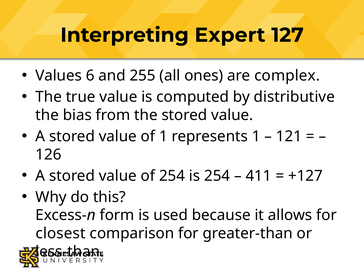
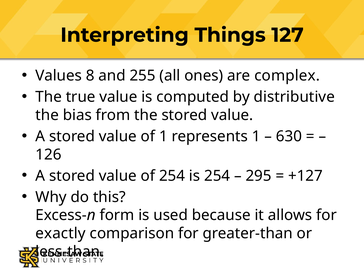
Expert: Expert -> Things (230, 35)
6: 6 -> 8 (90, 76)
121: 121 -> 630 (289, 136)
411: 411 -> 295 (259, 176)
closest: closest -> exactly (61, 233)
